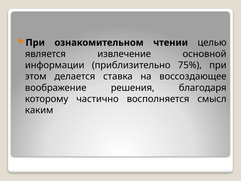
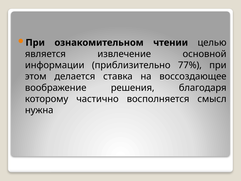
75%: 75% -> 77% (190, 65)
каким: каким -> нужна (39, 110)
